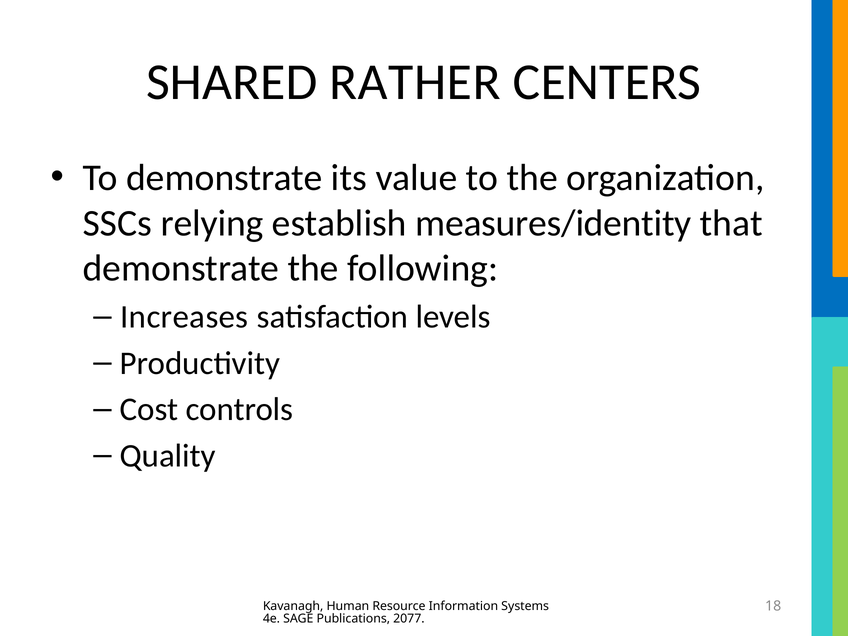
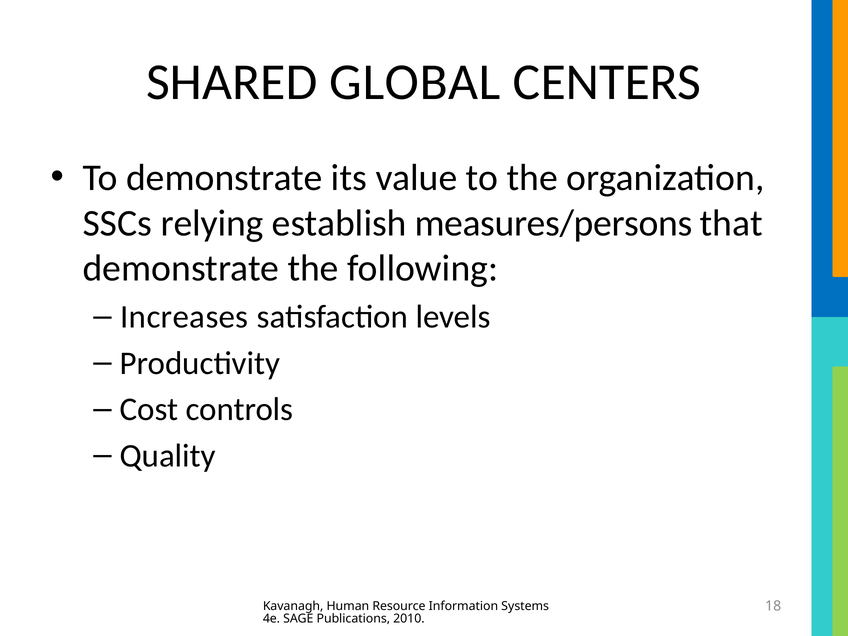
RATHER: RATHER -> GLOBAL (415, 82)
measures/identity: measures/identity -> measures/persons (553, 223)
2077: 2077 -> 2010 (409, 619)
